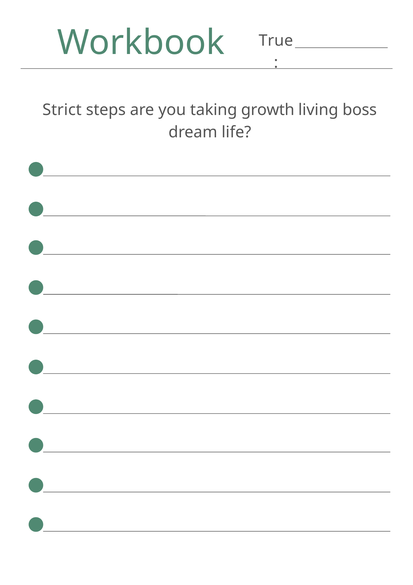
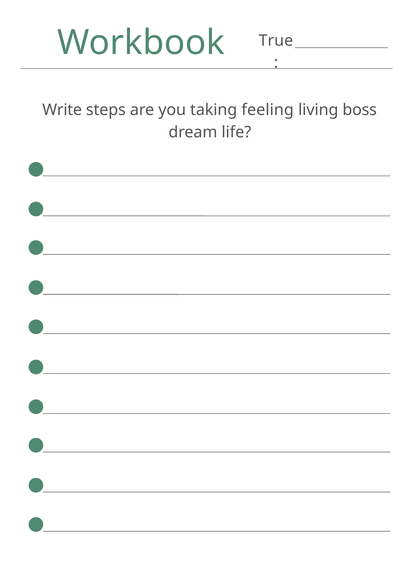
Strict: Strict -> Write (62, 110)
growth: growth -> feeling (268, 110)
